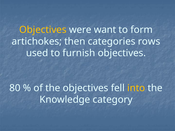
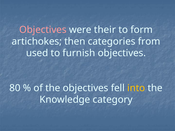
Objectives colour: yellow -> pink (43, 30)
want: want -> their (105, 30)
rows: rows -> from (149, 42)
